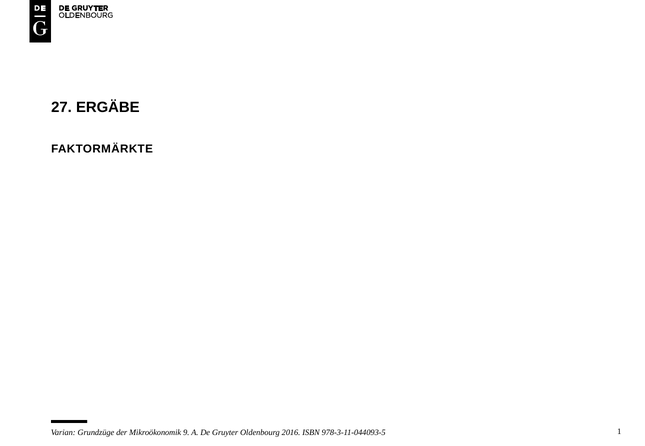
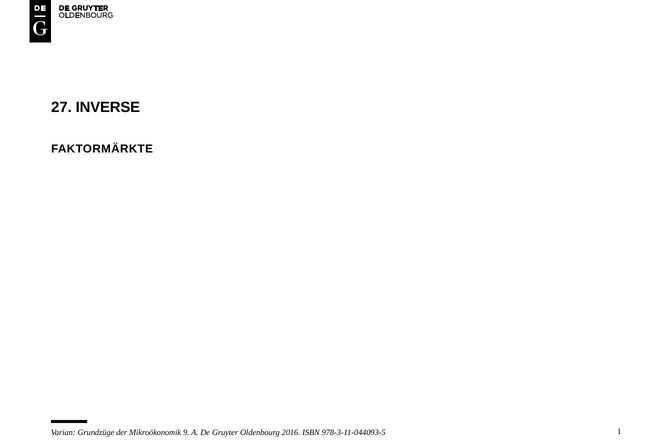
ERGÄBE: ERGÄBE -> INVERSE (108, 107)
